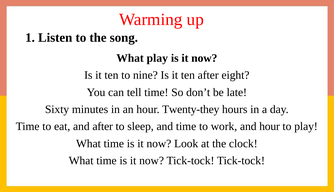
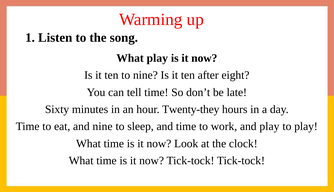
and after: after -> nine (103, 127)
and hour: hour -> play (269, 127)
